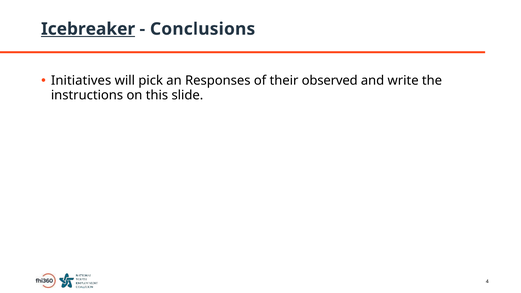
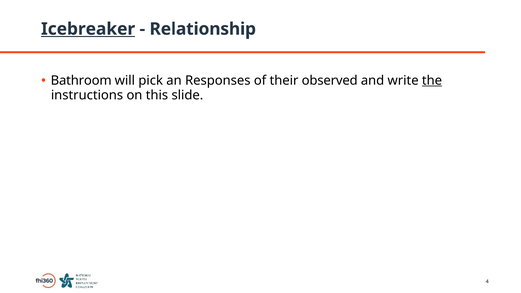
Conclusions: Conclusions -> Relationship (203, 29)
Initiatives: Initiatives -> Bathroom (81, 81)
the underline: none -> present (432, 81)
